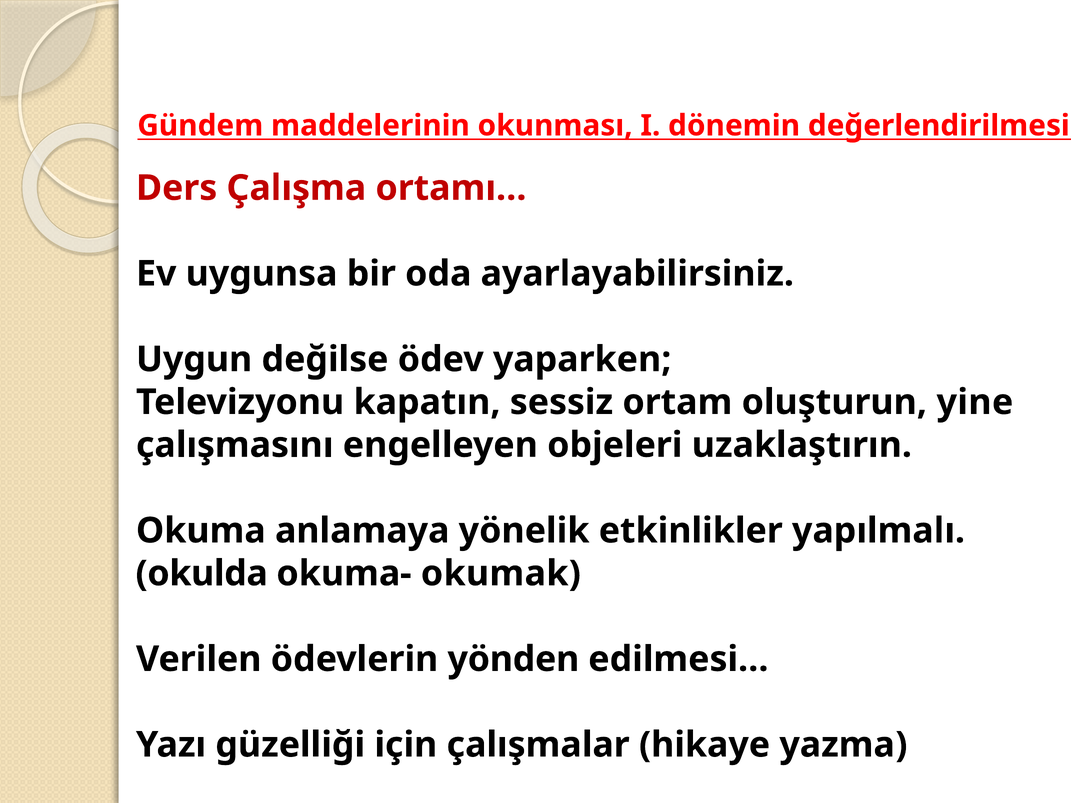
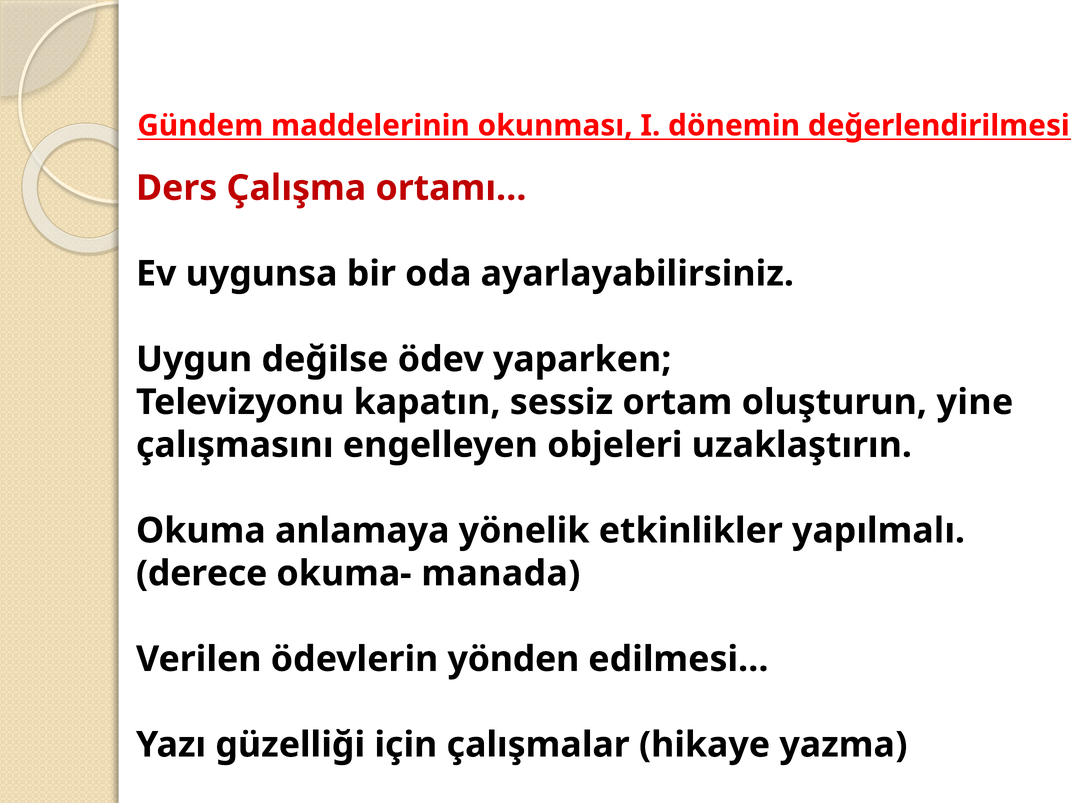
okulda: okulda -> derece (202, 574)
okumak: okumak -> manada (501, 574)
